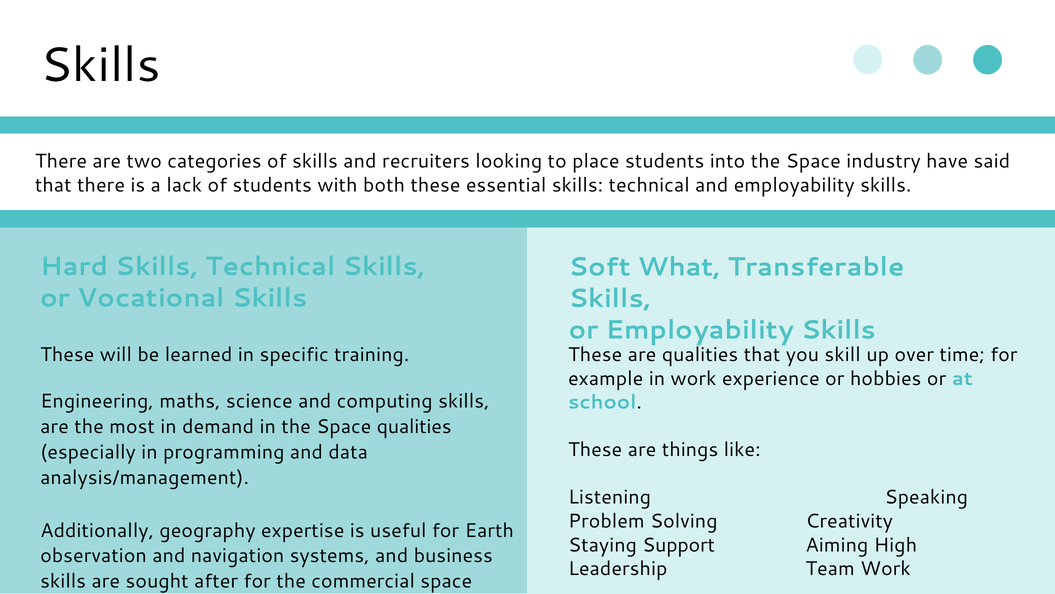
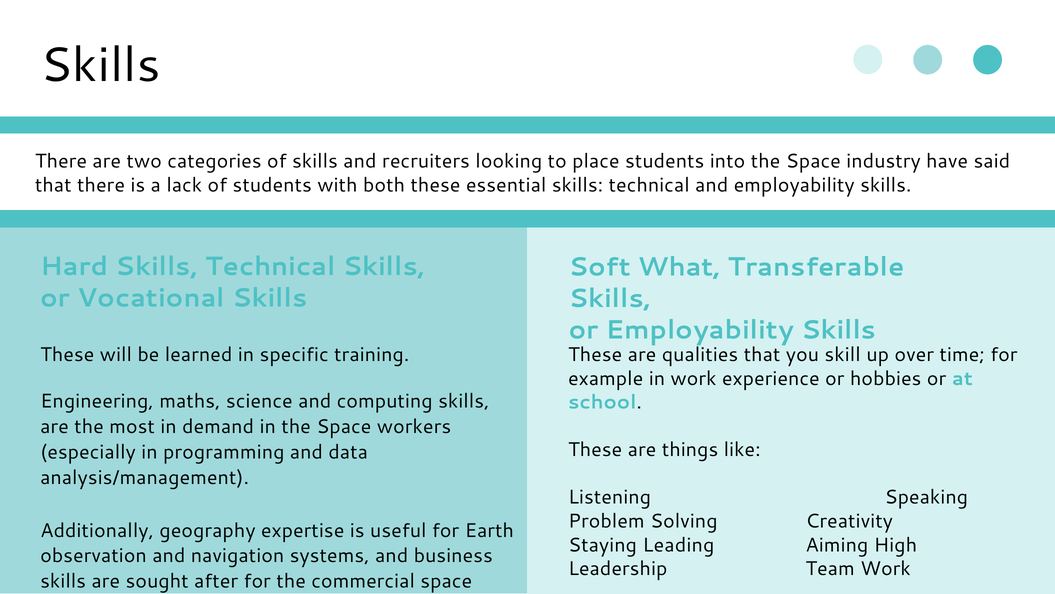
Space qualities: qualities -> workers (414, 426)
Support: Support -> Leading (678, 544)
